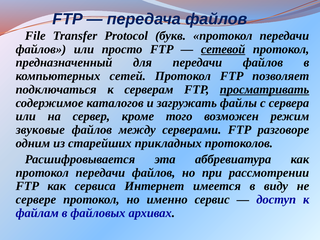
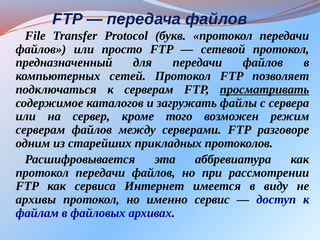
сетевой underline: present -> none (223, 49)
звуковые: звуковые -> серверам (40, 130)
сервере: сервере -> архивы (36, 200)
